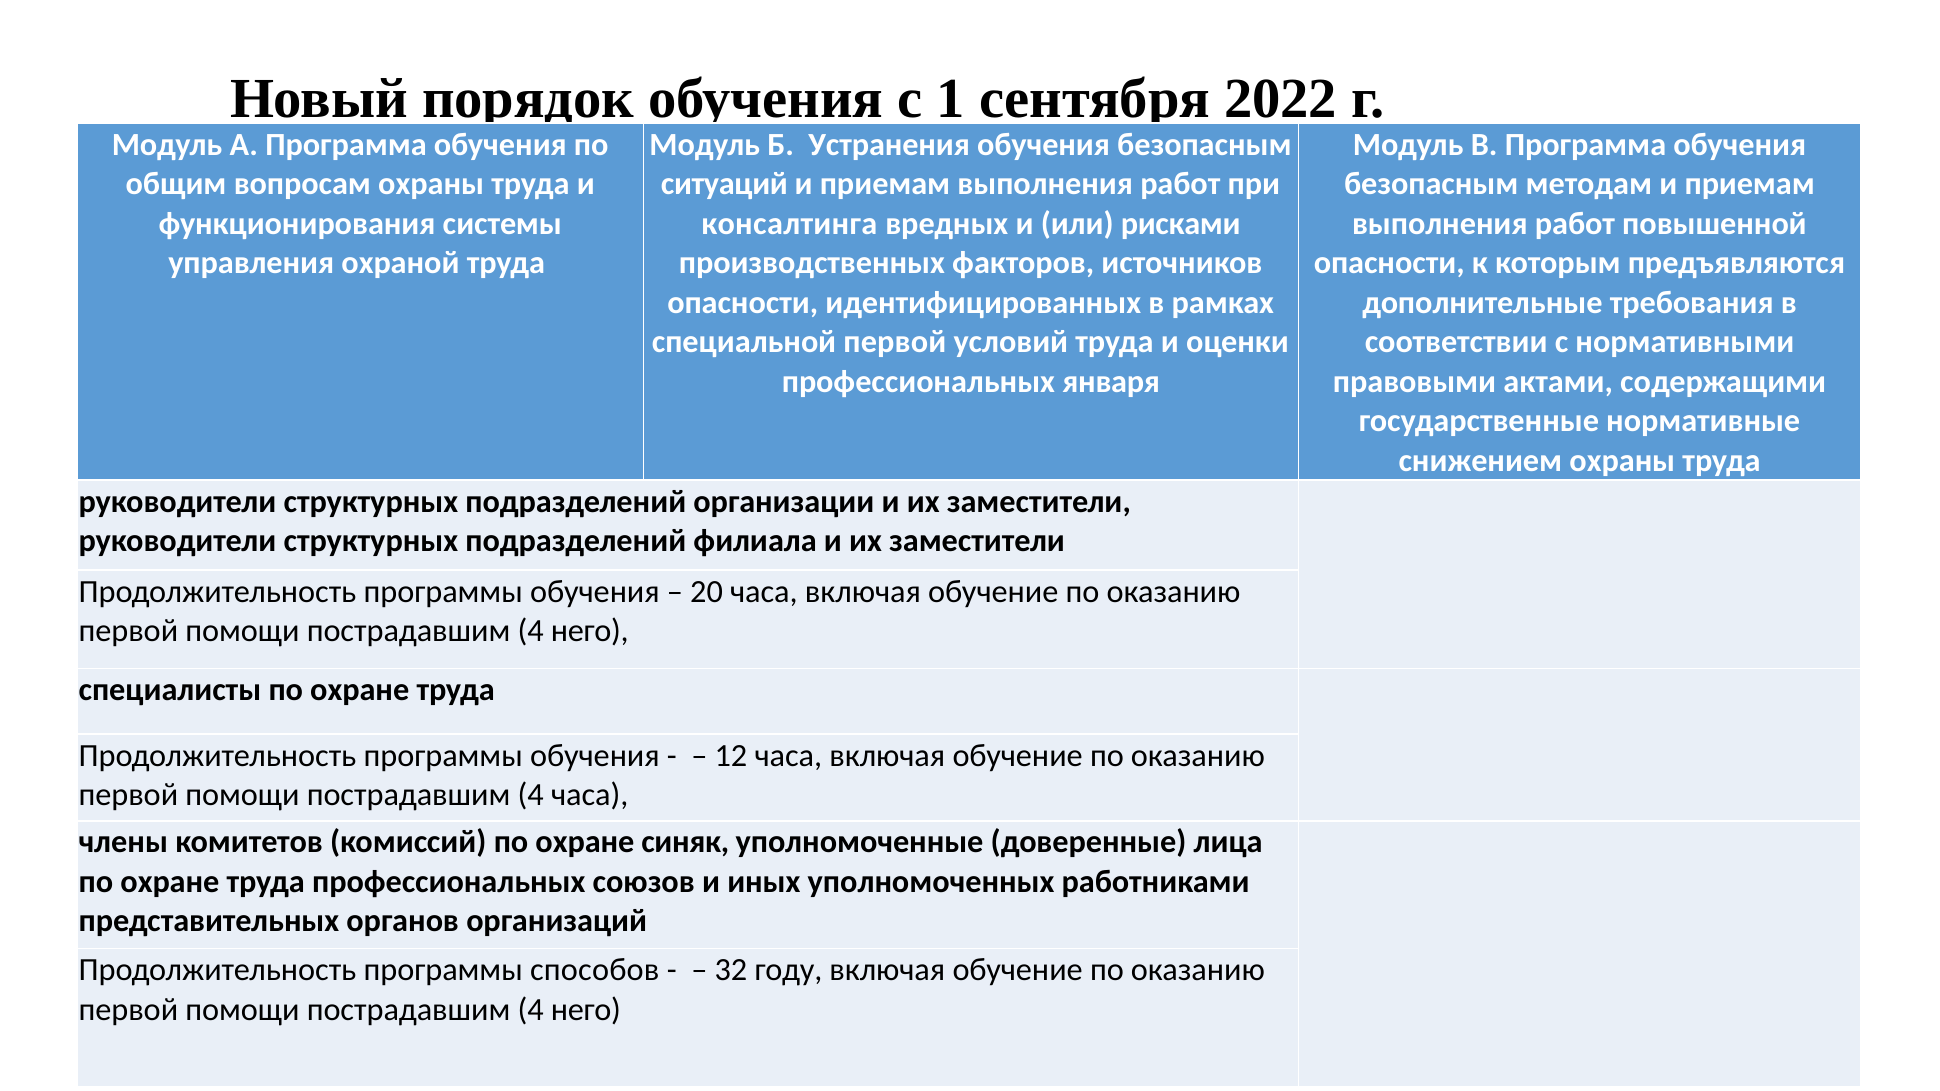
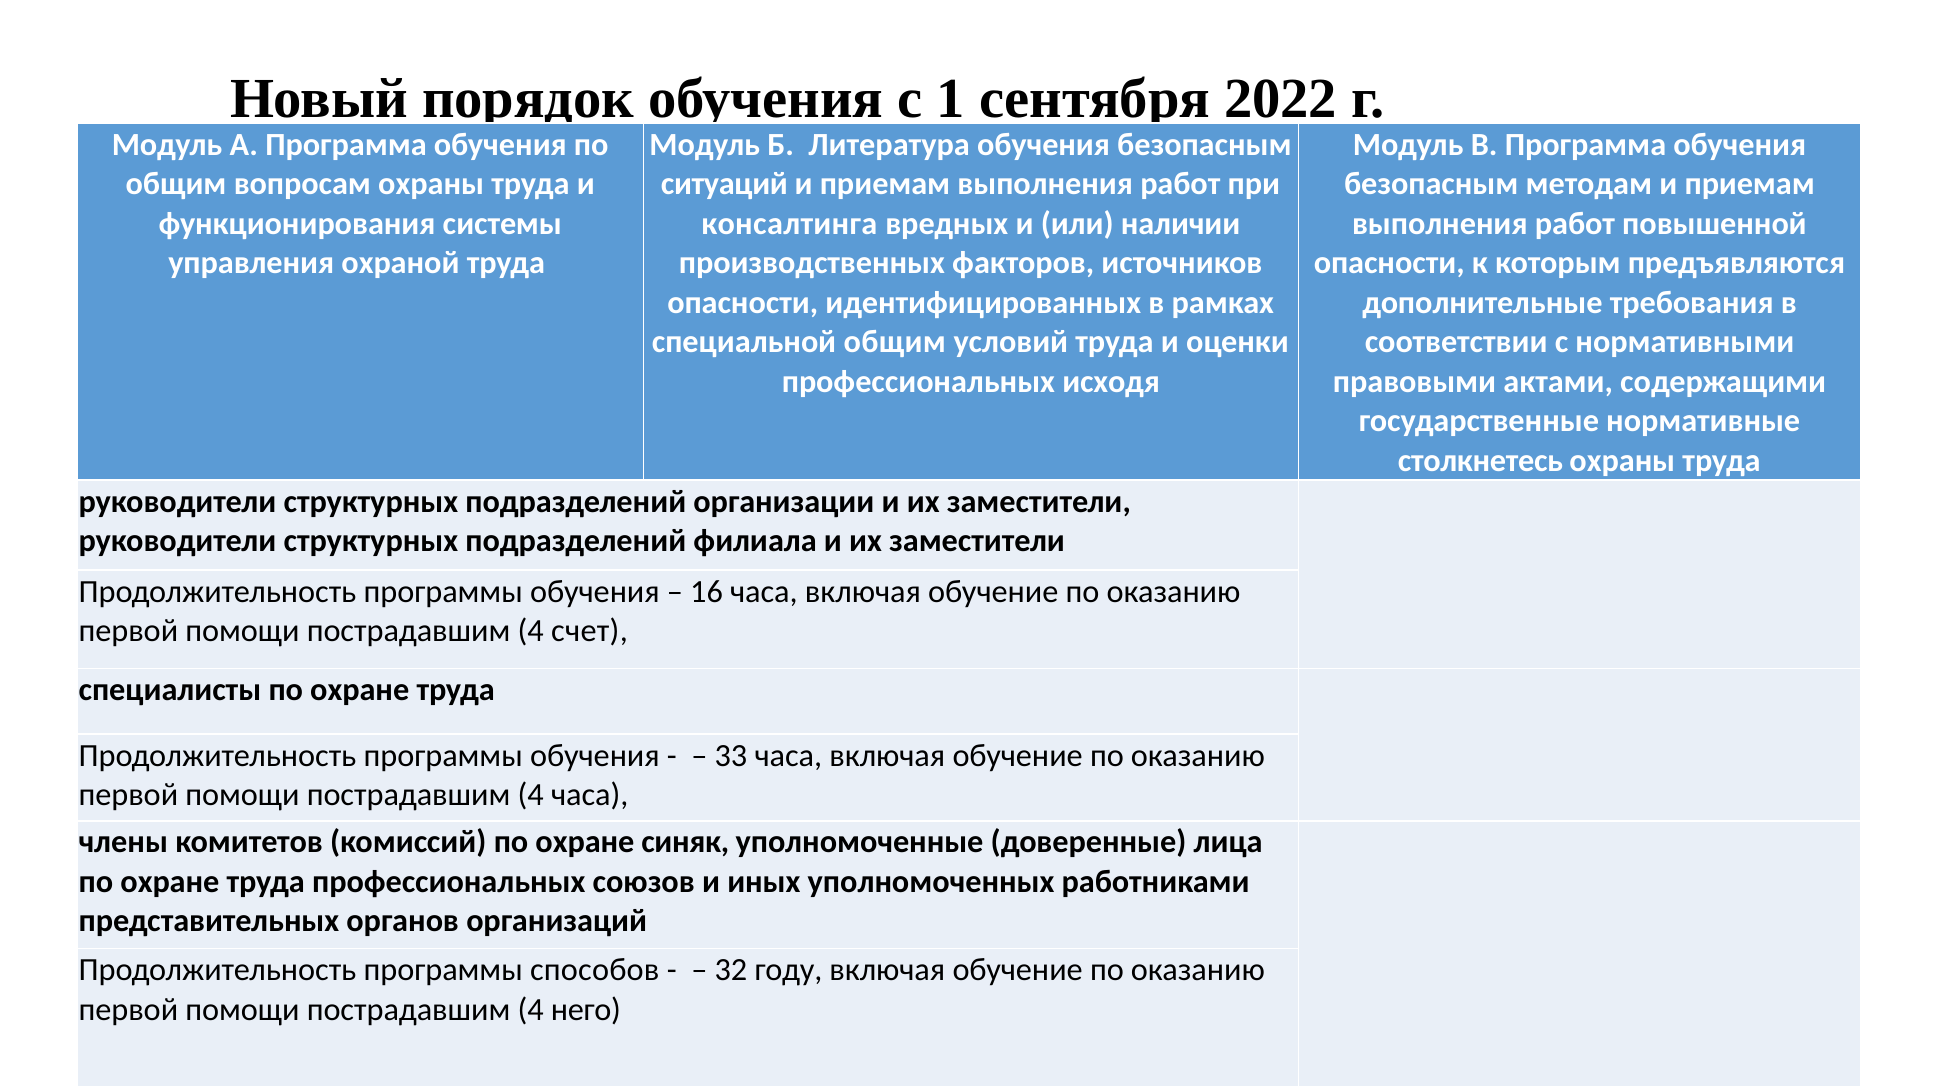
Устранения: Устранения -> Литература (889, 145)
рисками: рисками -> наличии (1181, 224)
специальной первой: первой -> общим (895, 342)
января: января -> исходя (1111, 382)
снижением: снижением -> столкнетесь (1481, 461)
20: 20 -> 16 (707, 592)
него: него -> счет (590, 631)
12: 12 -> 33 (731, 756)
